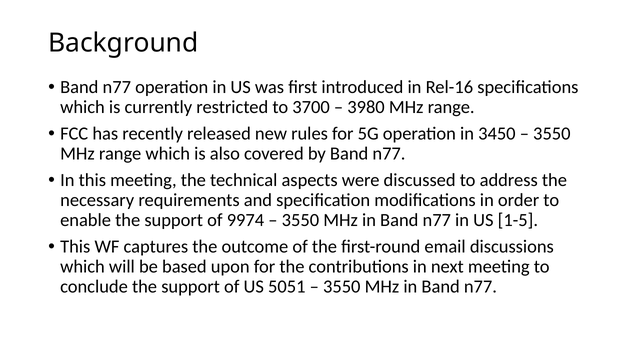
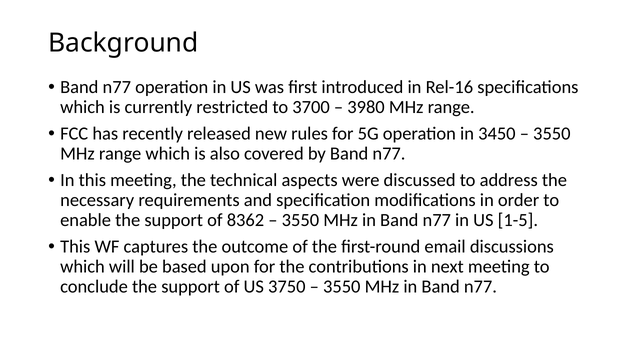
9974: 9974 -> 8362 (245, 220)
5051: 5051 -> 3750 (287, 286)
